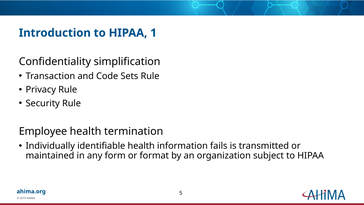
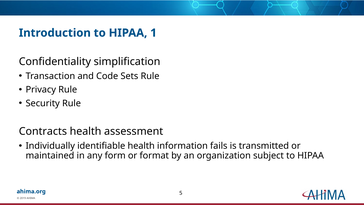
Employee: Employee -> Contracts (43, 131)
termination: termination -> assessment (134, 131)
